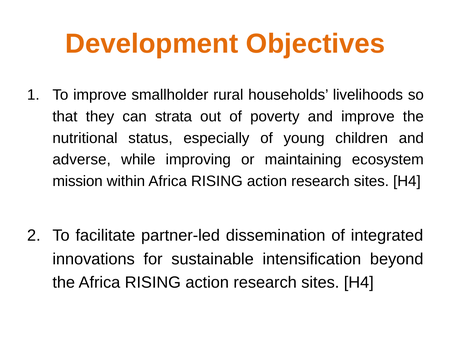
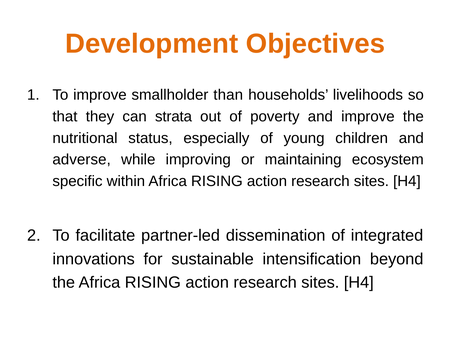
rural: rural -> than (228, 95)
mission: mission -> specific (77, 181)
